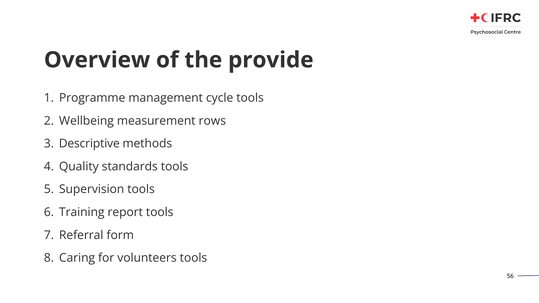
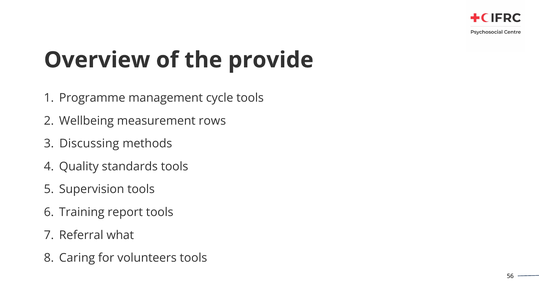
Descriptive: Descriptive -> Discussing (89, 144)
form: form -> what (120, 235)
